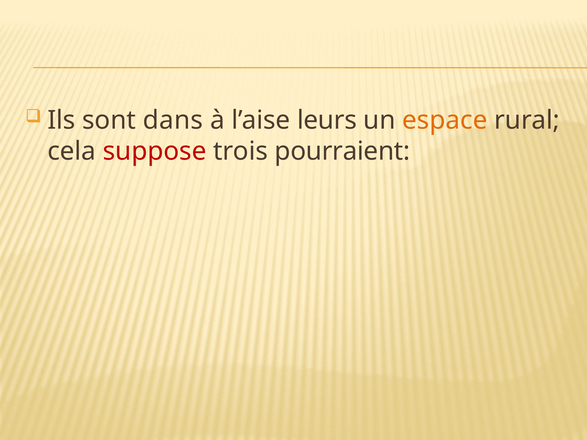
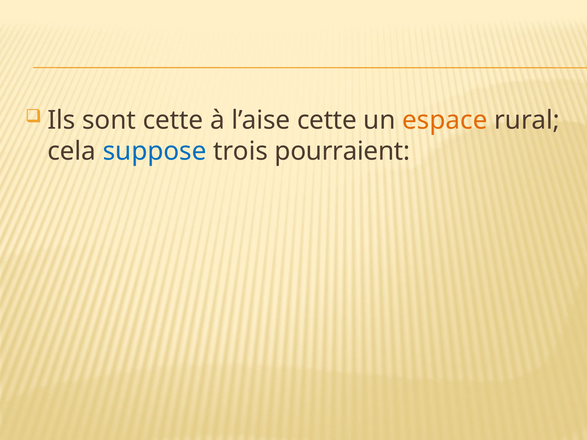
sont dans: dans -> cette (173, 120)
l’aise leurs: leurs -> cette (327, 120)
suppose colour: red -> blue (155, 151)
